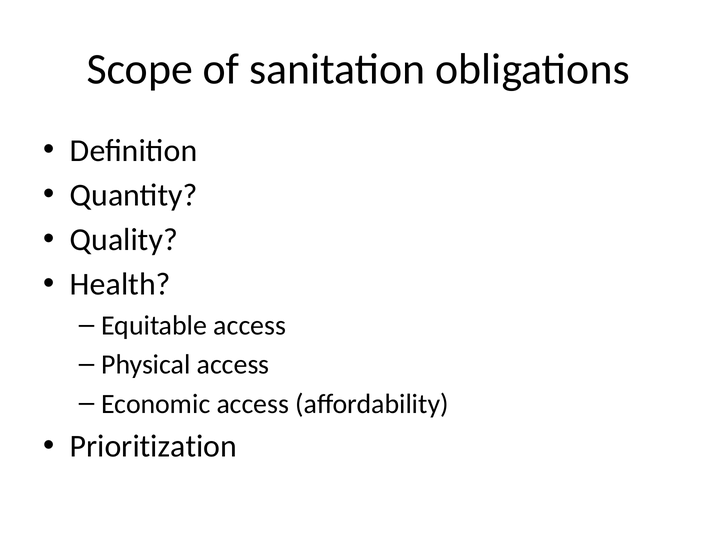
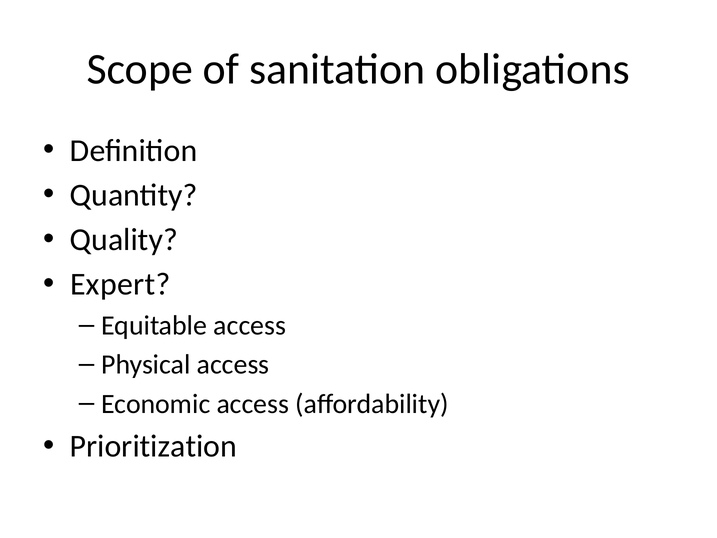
Health: Health -> Expert (120, 284)
